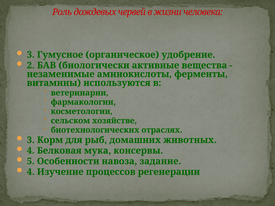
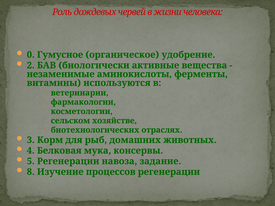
3: 3 -> 0 (31, 55)
5 Особенности: Особенности -> Регенерации (68, 161)
4: 4 -> 8 (31, 172)
